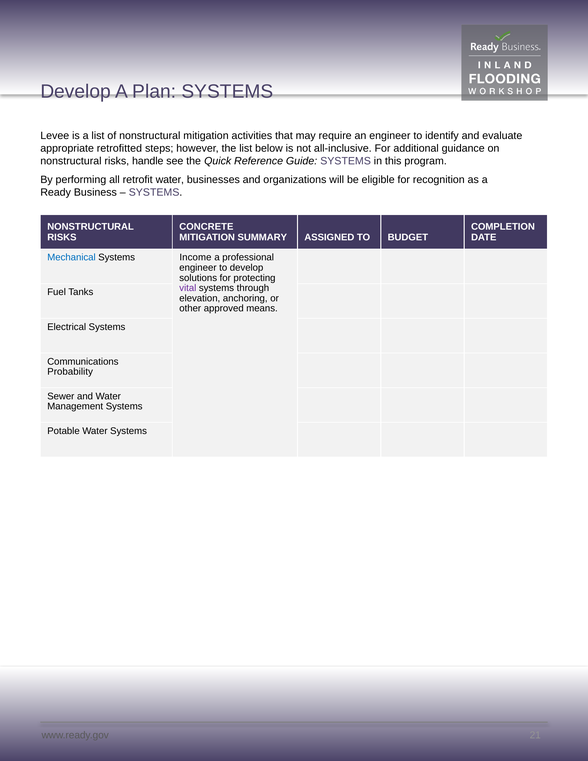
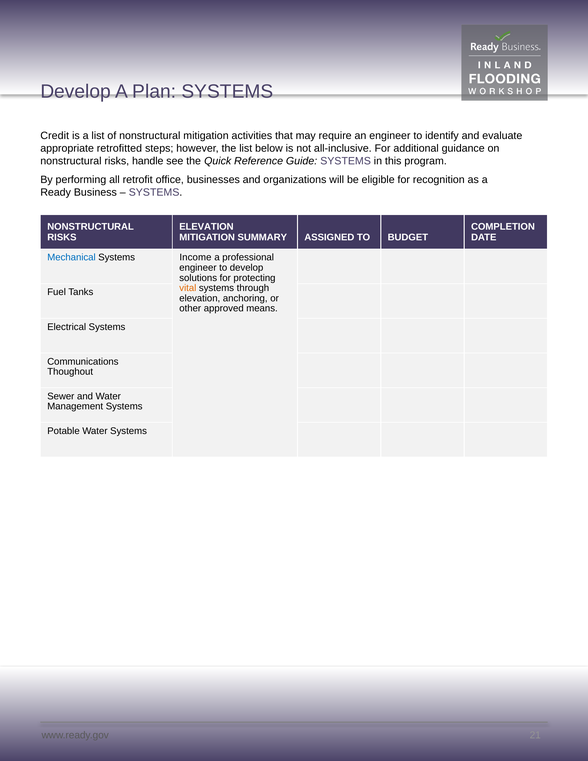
Levee: Levee -> Credit (55, 136)
retrofit water: water -> office (170, 180)
CONCRETE: CONCRETE -> ELEVATION (206, 226)
vital colour: purple -> orange (188, 288)
Probability: Probability -> Thoughout (70, 372)
